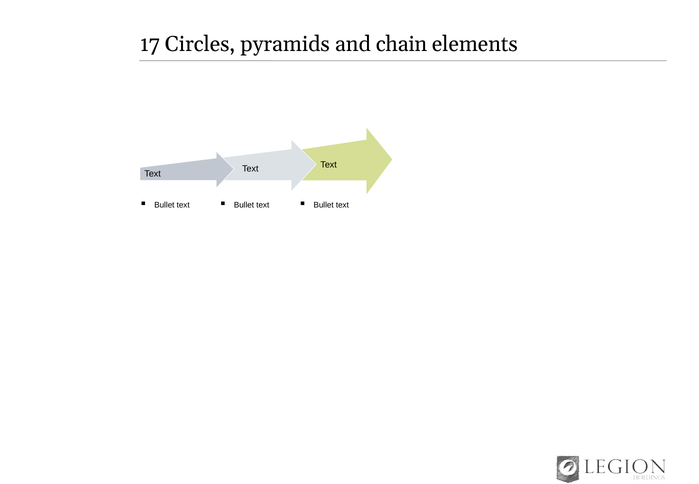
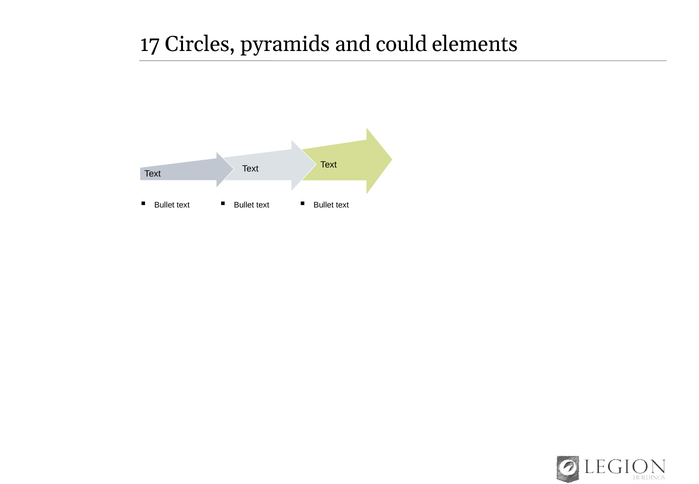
chain: chain -> could (402, 44)
